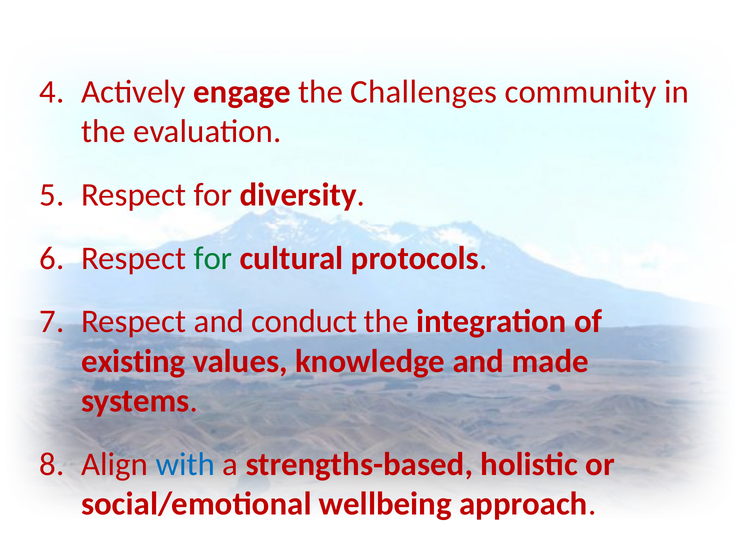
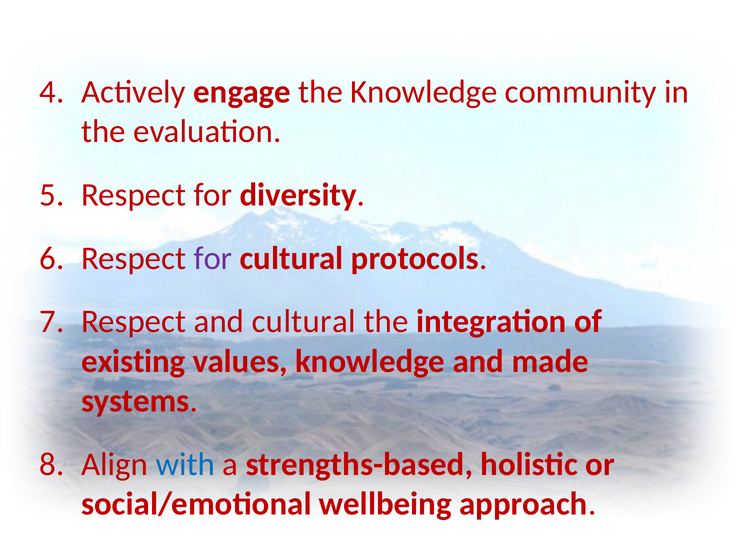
the Challenges: Challenges -> Knowledge (424, 92)
for colour: green -> purple (213, 258)
and conduct: conduct -> cultural (304, 321)
